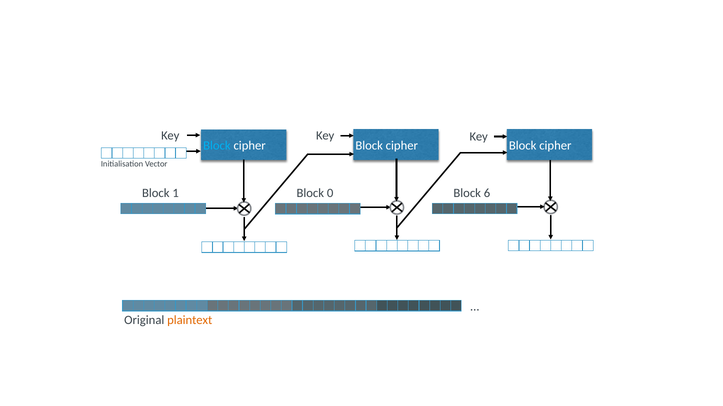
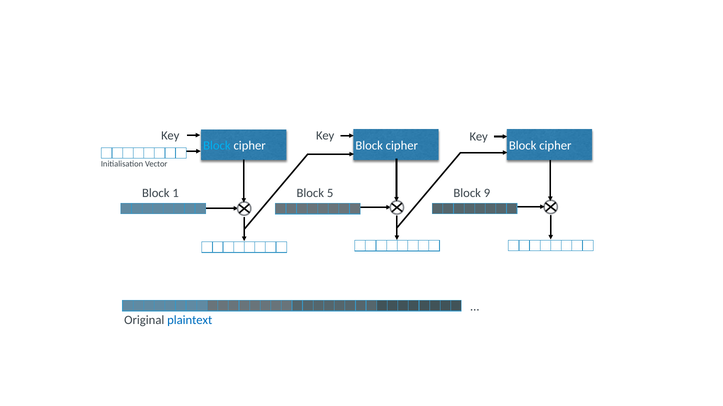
0: 0 -> 5 (330, 194)
6: 6 -> 9 (487, 194)
plaintext colour: orange -> blue (190, 321)
